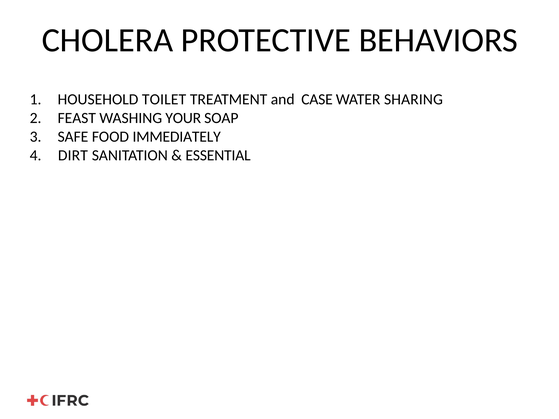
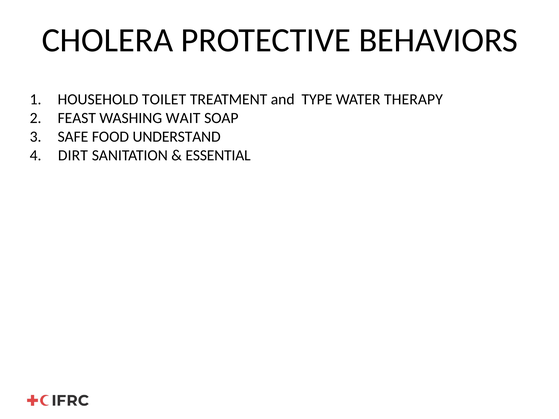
CASE: CASE -> TYPE (317, 99)
SHARING: SHARING -> THERAPY (413, 99)
YOUR: YOUR -> WAIT (183, 118)
IMMEDIATELY: IMMEDIATELY -> UNDERSTAND (177, 137)
